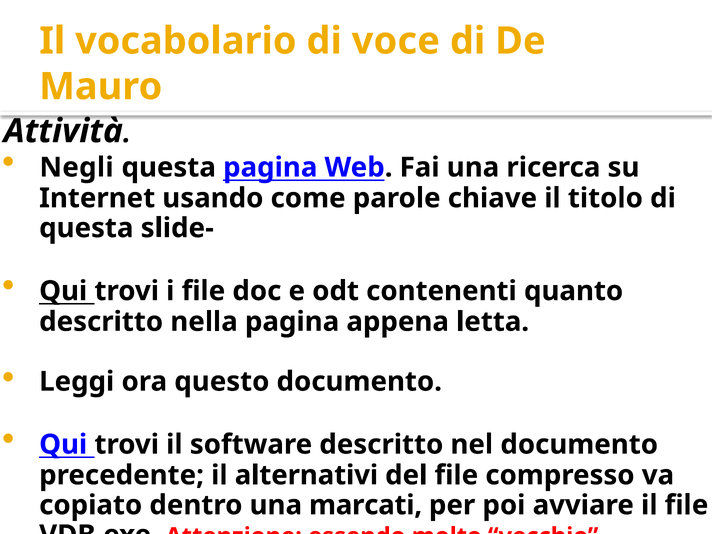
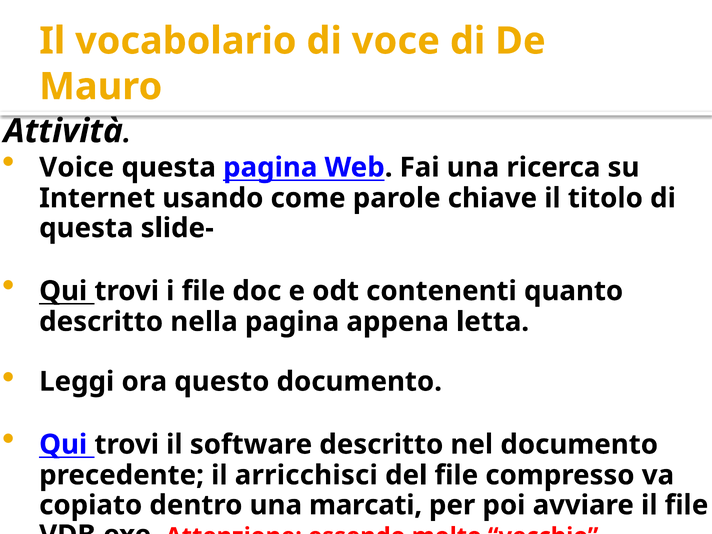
Negli: Negli -> Voice (77, 167)
alternativi: alternativi -> arricchisci (306, 475)
